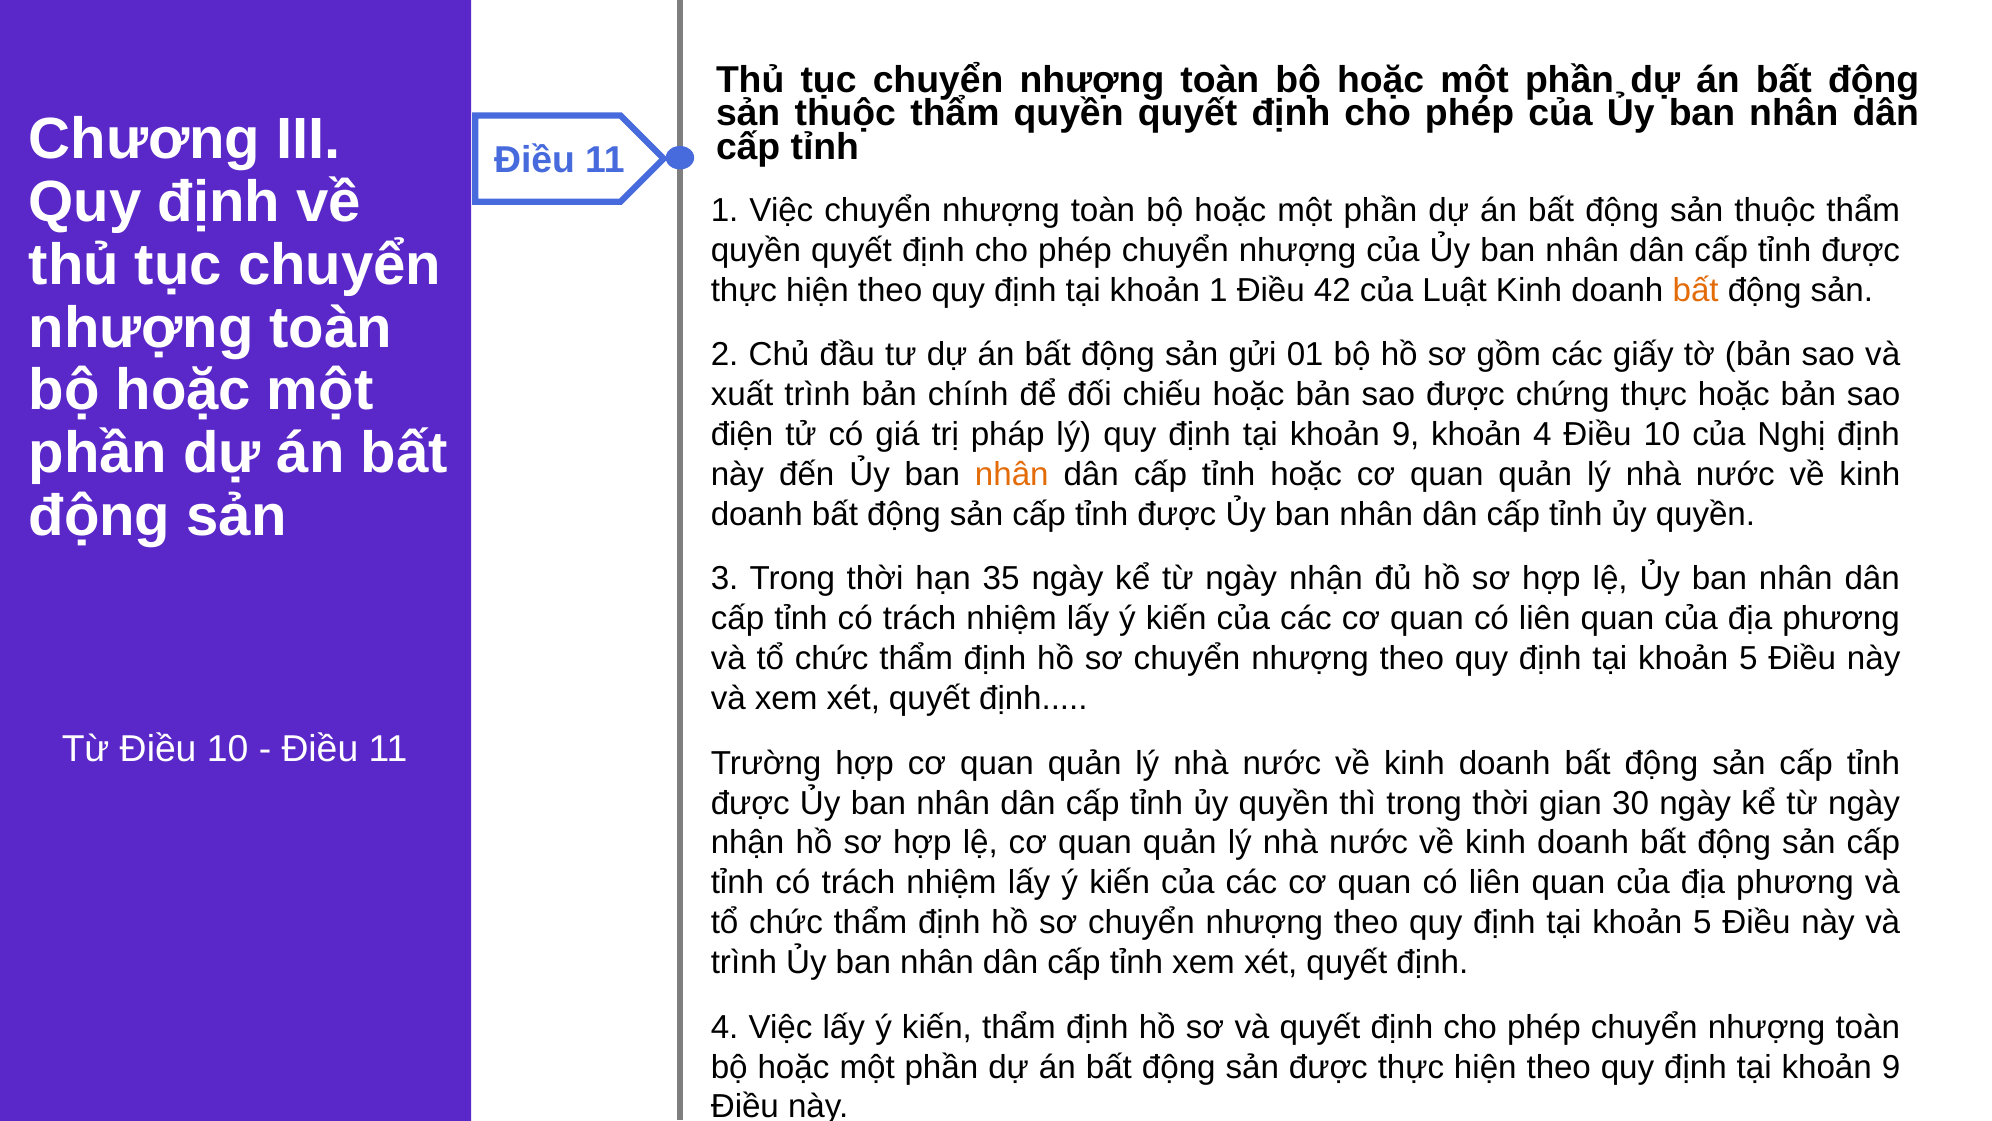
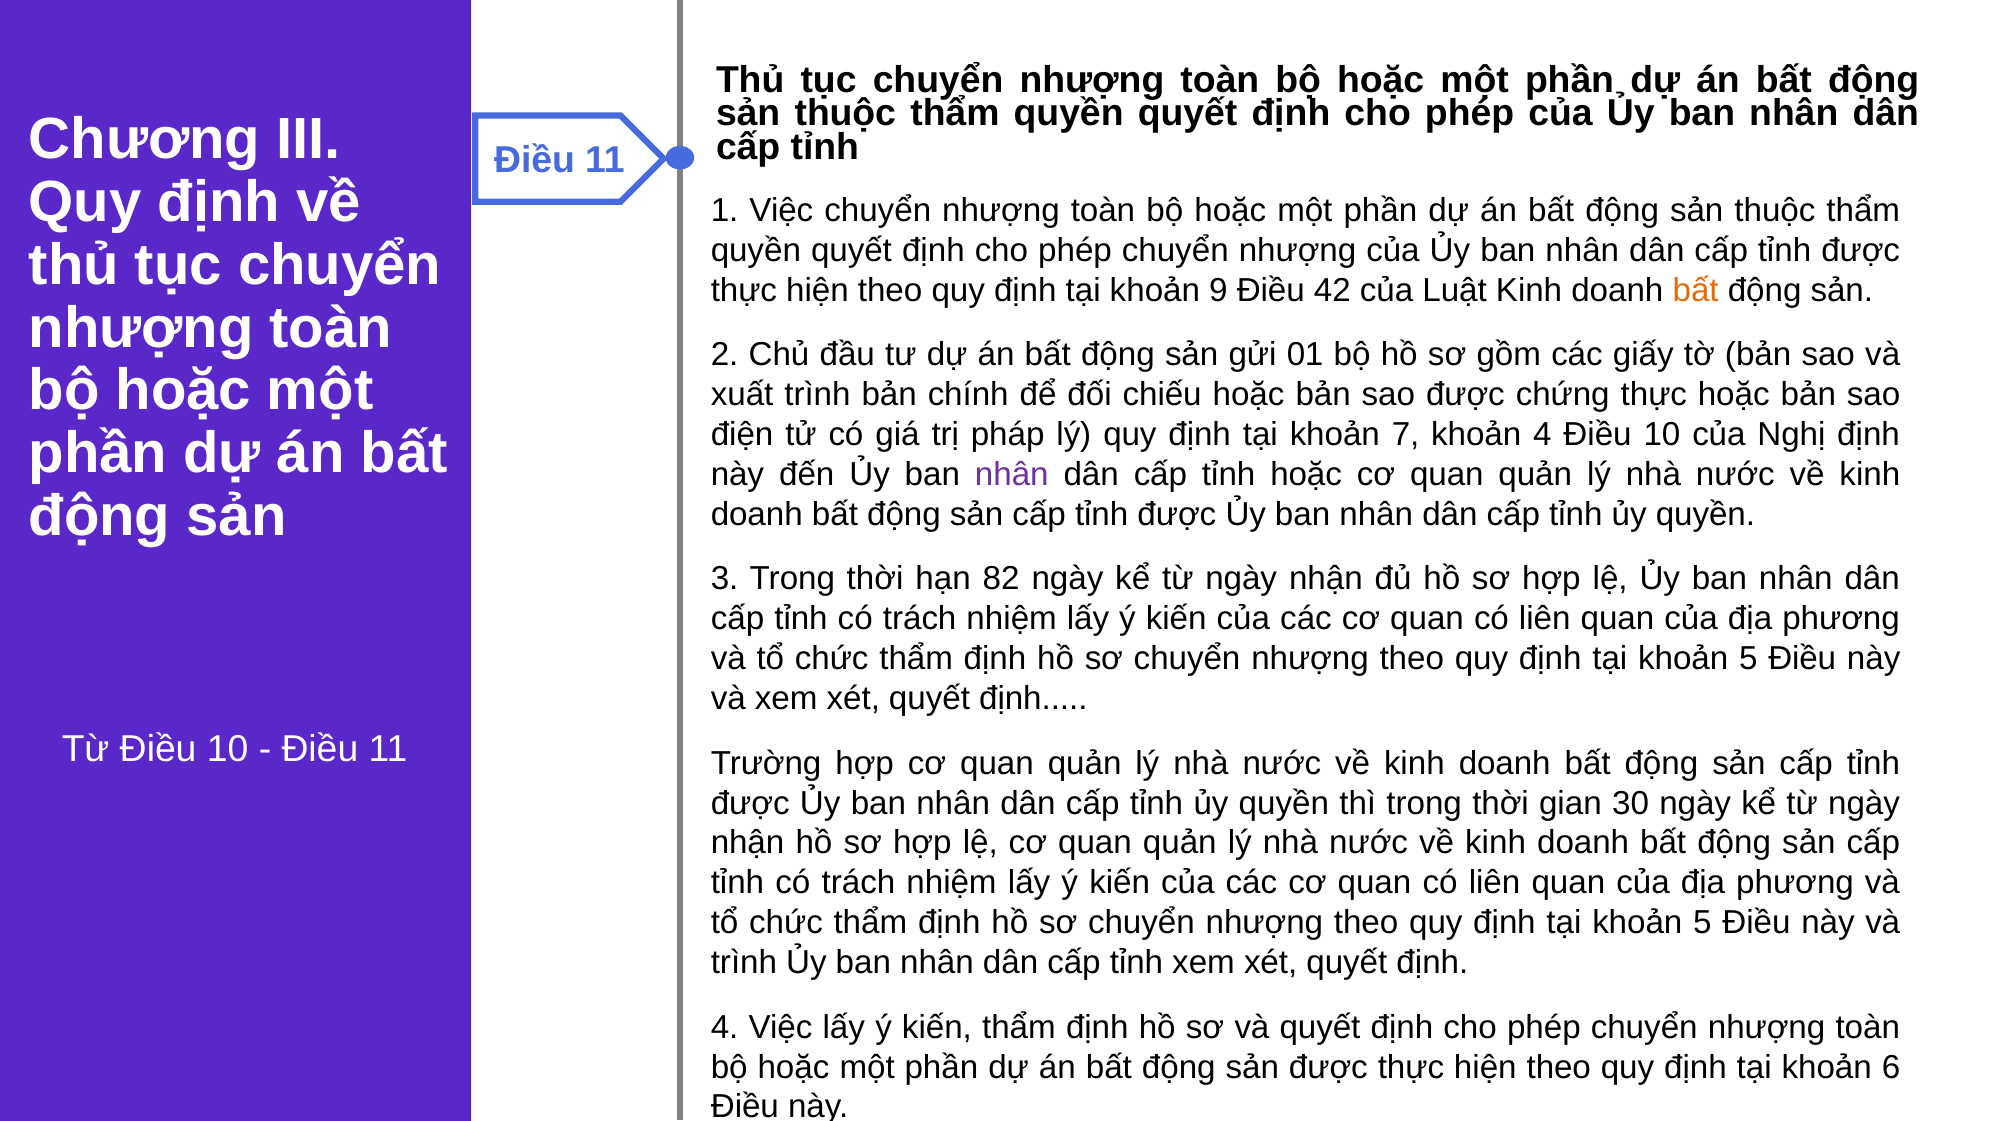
khoản 1: 1 -> 9 (1218, 290)
9: 9 -> 7 (1406, 434)
nhân colour: orange -> purple (1012, 474)
35: 35 -> 82 (1001, 579)
9: 9 -> 6 (1891, 1067)
